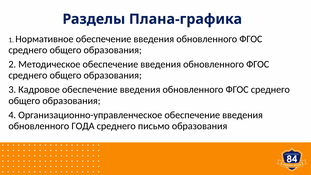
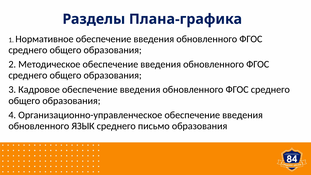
ГОДА: ГОДА -> ЯЗЫК (83, 126)
